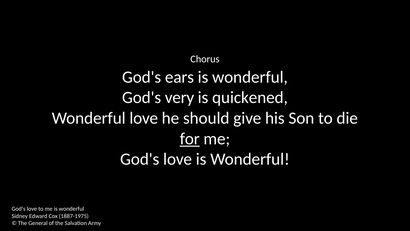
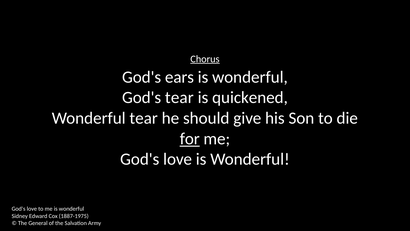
Chorus underline: none -> present (205, 59)
God's very: very -> tear (179, 98)
Wonderful love: love -> tear (144, 118)
